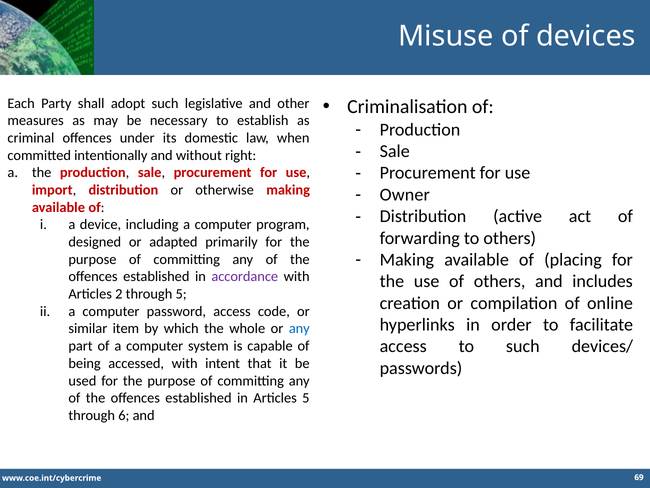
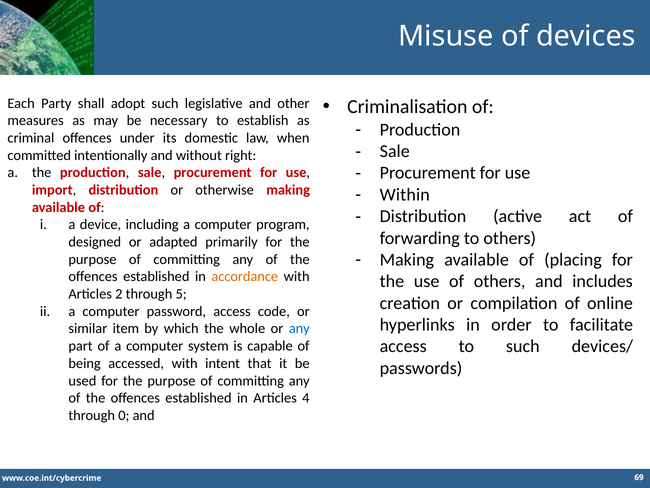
Owner: Owner -> Within (405, 194)
accordance colour: purple -> orange (245, 276)
Articles 5: 5 -> 4 (306, 398)
6: 6 -> 0 (124, 415)
